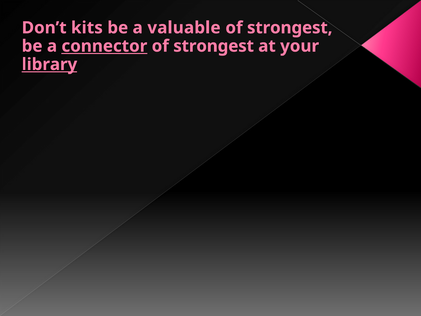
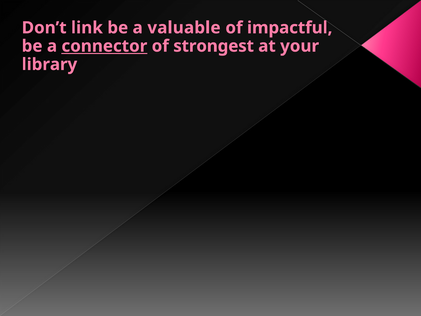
kits: kits -> link (87, 28)
strongest: strongest -> impactful (290, 28)
library underline: present -> none (49, 64)
